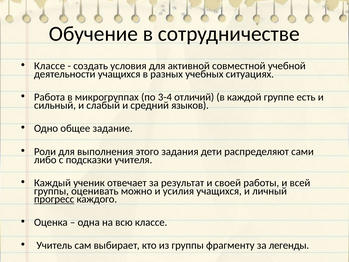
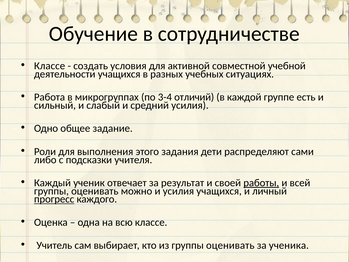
средний языков: языков -> усилия (190, 105)
работы underline: none -> present (261, 183)
из группы фрагменту: фрагменту -> оценивать (230, 245)
легенды: легенды -> ученика (289, 245)
